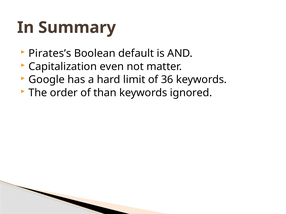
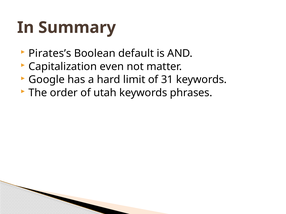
36: 36 -> 31 (167, 80)
than: than -> utah (105, 93)
ignored: ignored -> phrases (191, 93)
